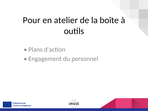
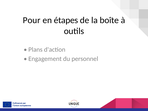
atelier: atelier -> étapes (66, 20)
